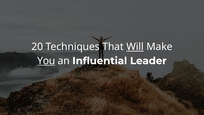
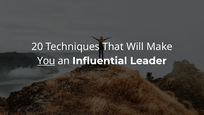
Will underline: present -> none (135, 47)
